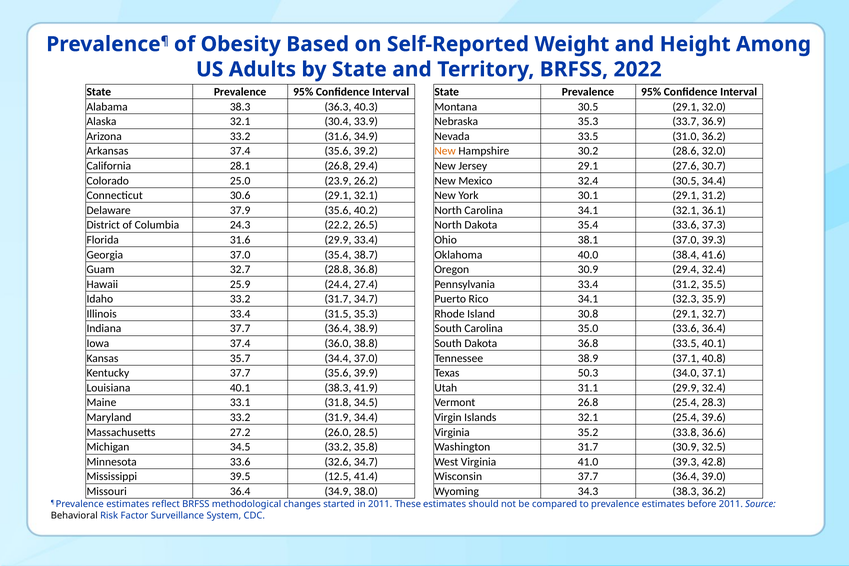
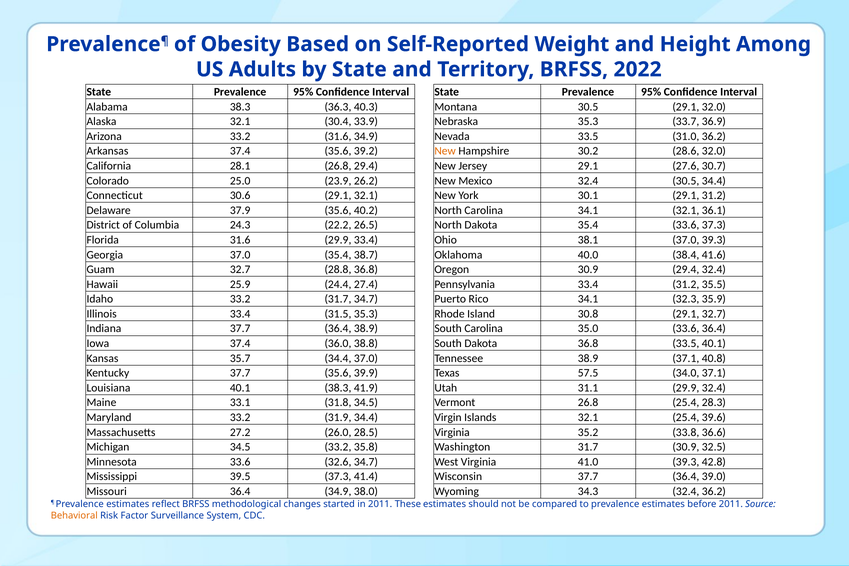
50.3: 50.3 -> 57.5 (588, 373)
39.5 12.5: 12.5 -> 37.3 (338, 477)
34.3 38.3: 38.3 -> 32.4 (686, 491)
Behavioral colour: black -> orange (74, 515)
